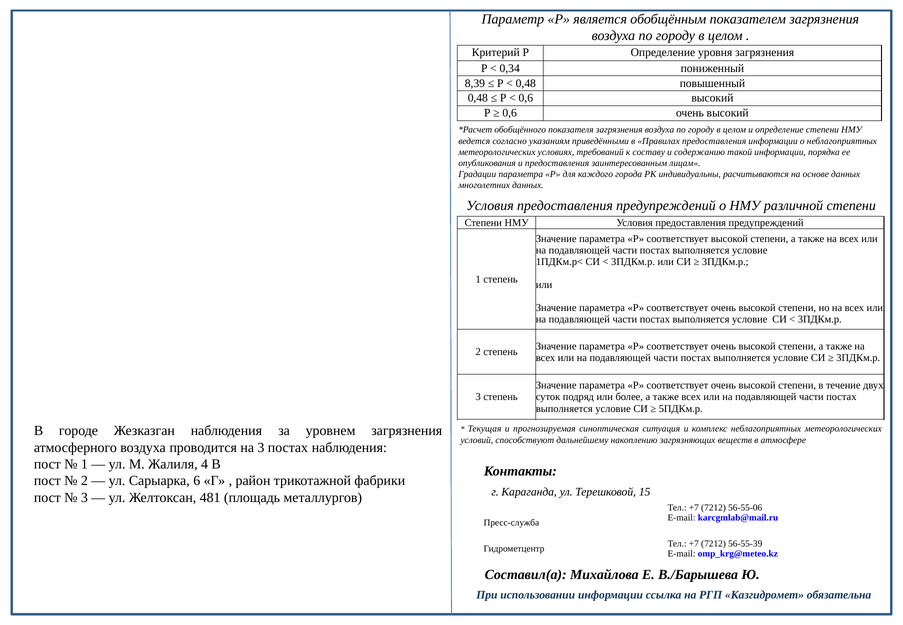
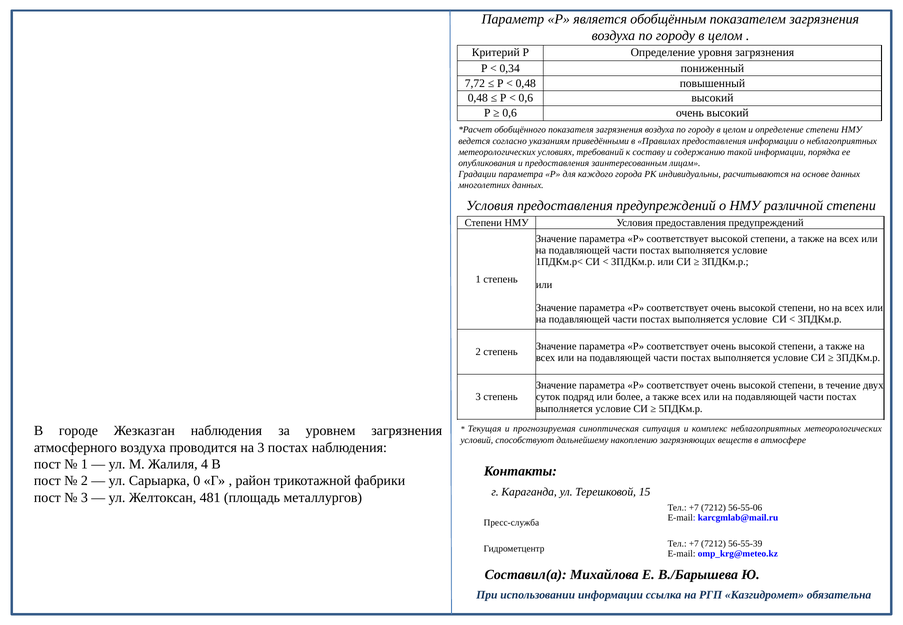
8,39: 8,39 -> 7,72 (475, 83)
6: 6 -> 0 (197, 481)
